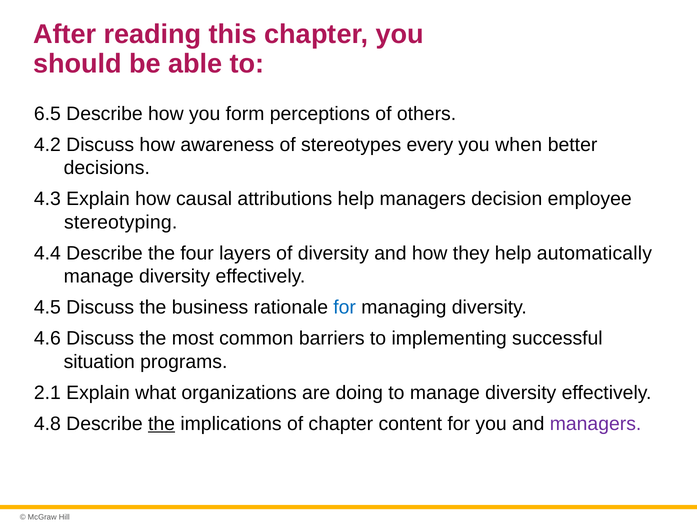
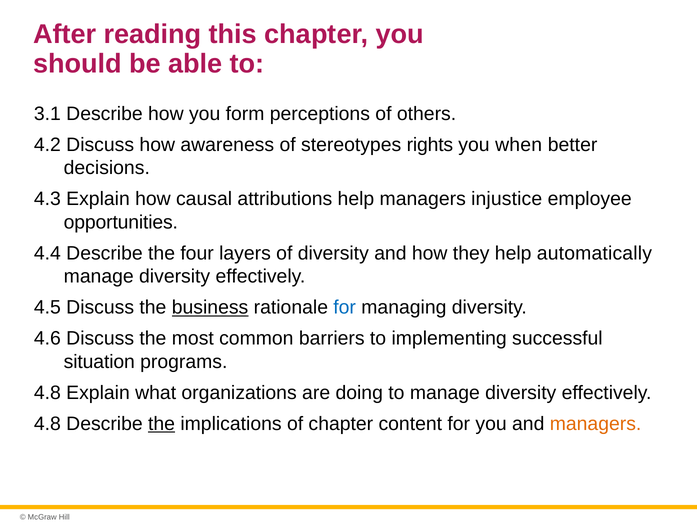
6.5: 6.5 -> 3.1 (47, 114)
every: every -> rights (430, 145)
decision: decision -> injustice (507, 199)
stereotyping: stereotyping -> opportunities (121, 222)
business underline: none -> present (210, 307)
2.1: 2.1 -> 4.8 (47, 393)
managers colour: purple -> orange (596, 424)
